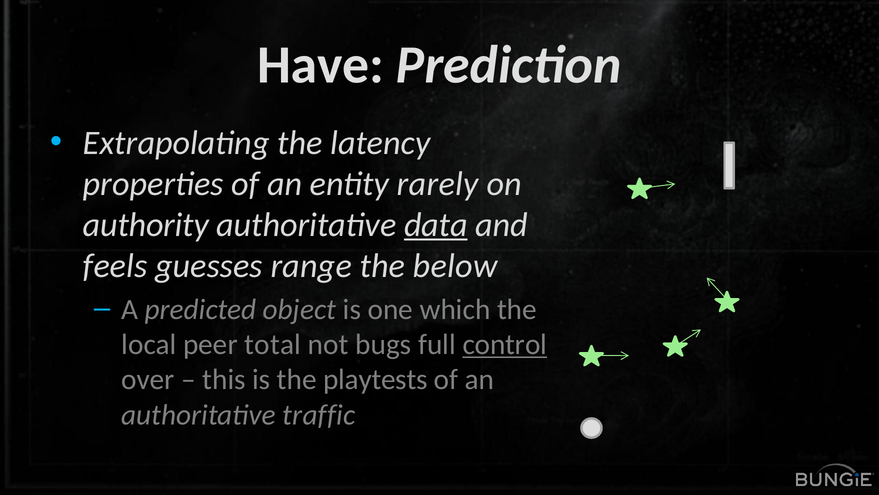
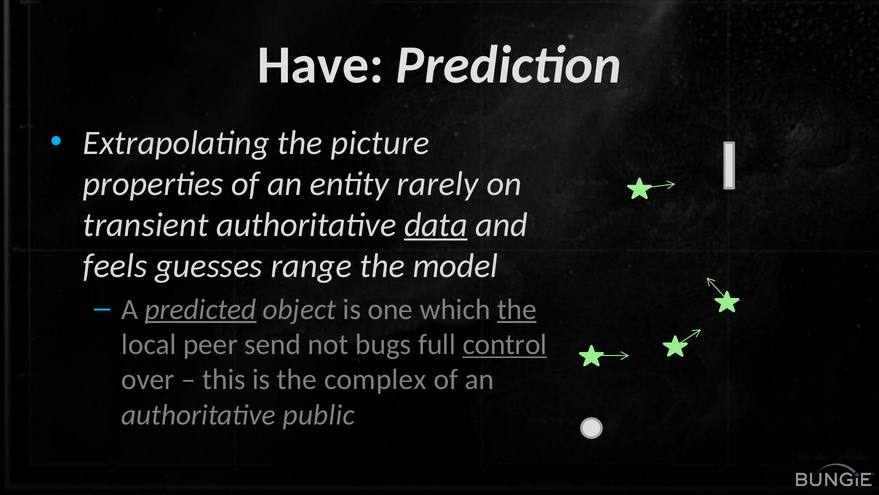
latency: latency -> picture (380, 143)
authority: authority -> transient (146, 224)
below: below -> model (455, 265)
predicted underline: none -> present (201, 309)
the underline: none -> present (517, 309)
total: total -> send (273, 344)
playtests: playtests -> complex (375, 379)
traffic: traffic -> public (319, 414)
